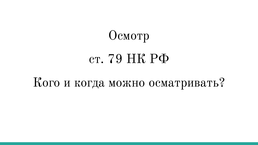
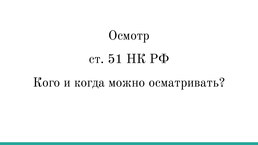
79: 79 -> 51 (115, 59)
